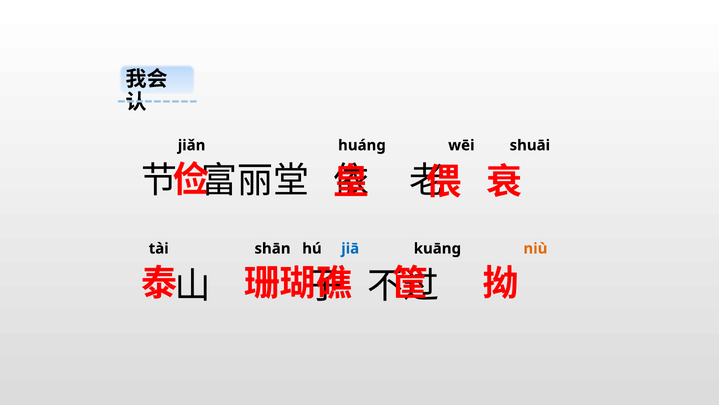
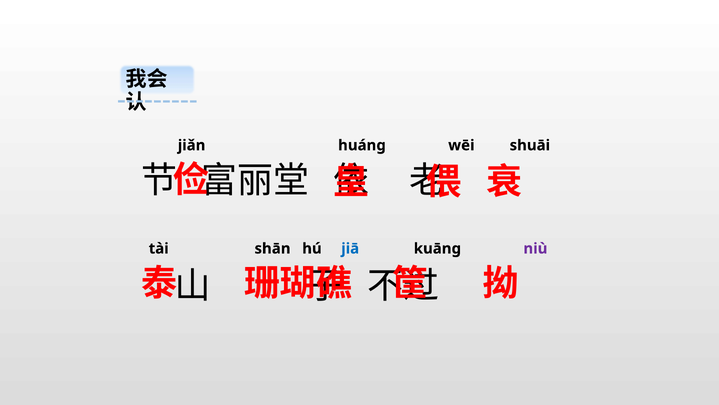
niù colour: orange -> purple (535, 248)
